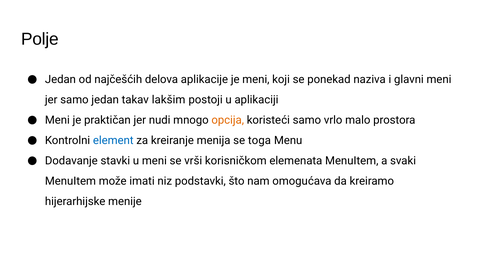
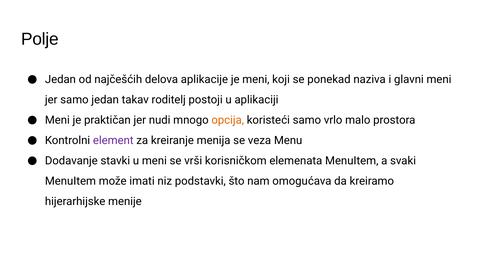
lakšim: lakšim -> roditelj (169, 100)
element colour: blue -> purple (113, 140)
toga: toga -> veza (259, 140)
